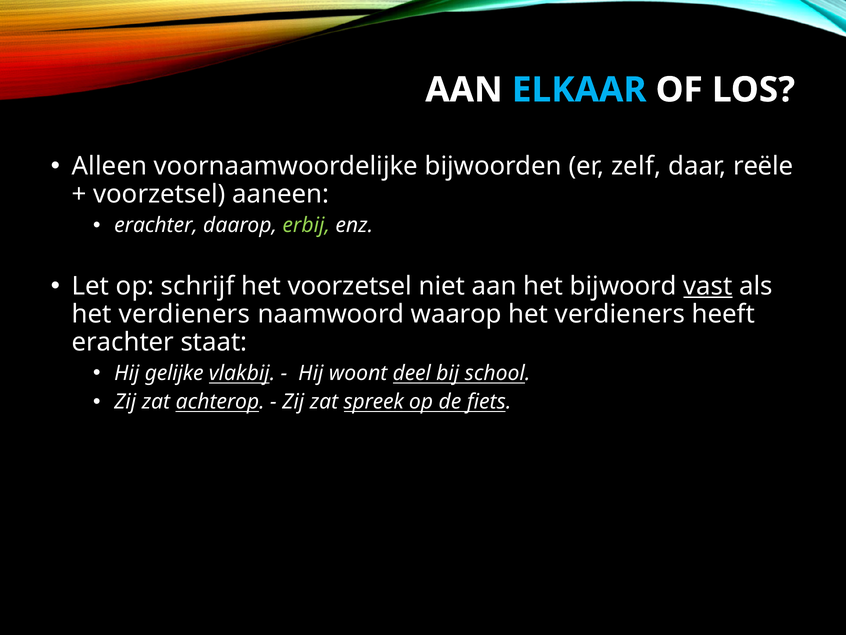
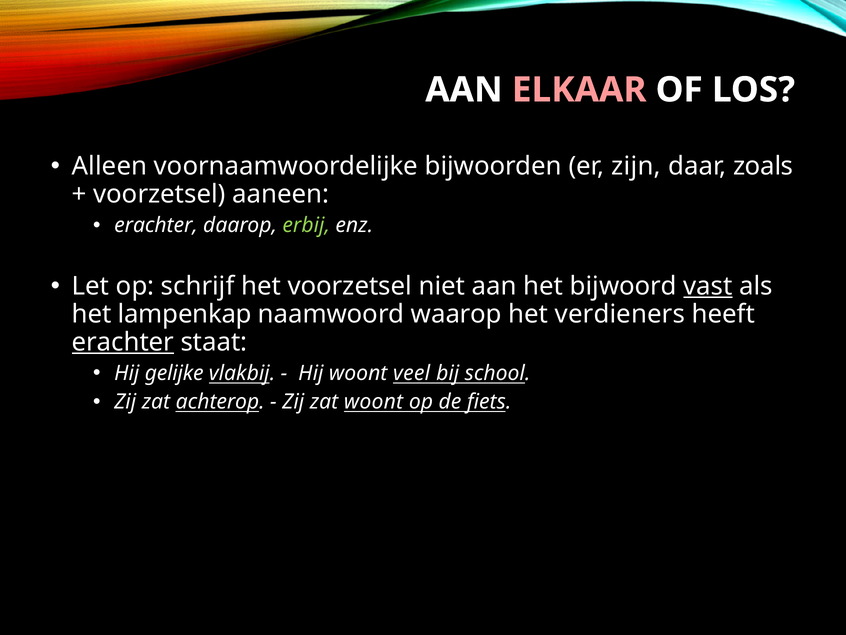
ELKAAR colour: light blue -> pink (579, 90)
zelf: zelf -> zijn (636, 166)
reële: reële -> zoals (763, 166)
verdieners: verdieners -> lampenkap (185, 314)
erachter underline: none -> present (123, 342)
deel: deel -> veel (412, 373)
zat spreek: spreek -> woont (374, 402)
